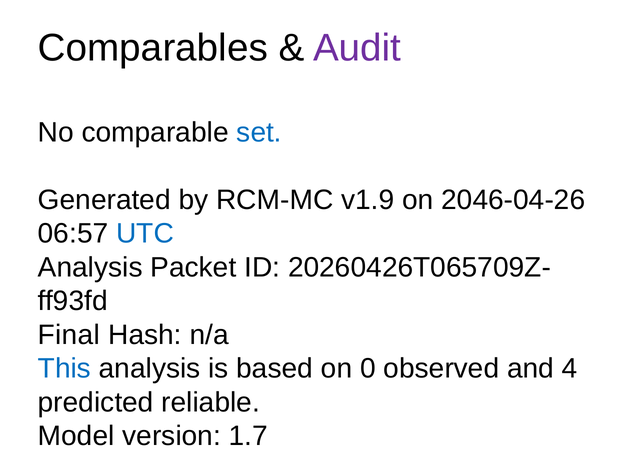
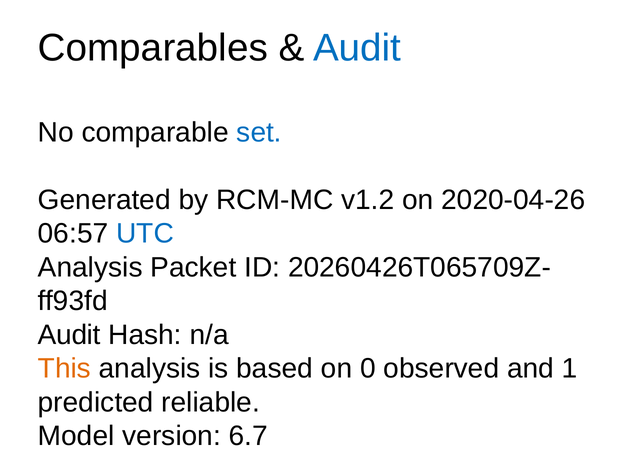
Audit colour: purple -> blue (357, 48)
v1.9: v1.9 -> v1.2 (368, 200)
2046-04-26: 2046-04-26 -> 2020-04-26 (513, 200)
Final: Final -> Audit (69, 335)
This colour: blue -> orange (64, 369)
4: 4 -> 1 (570, 369)
1.7: 1.7 -> 6.7 (248, 437)
